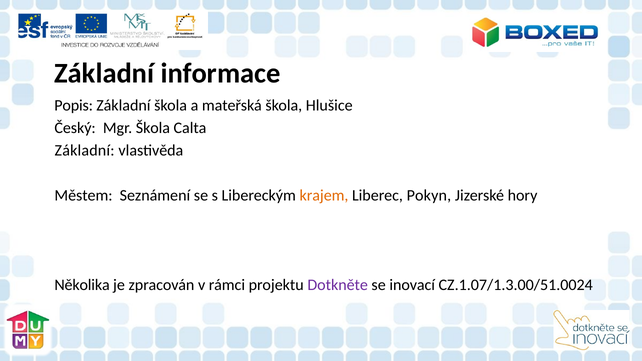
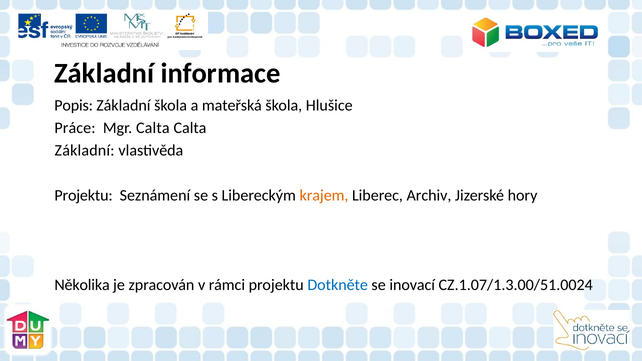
Český: Český -> Práce (75, 128)
Mgr Škola: Škola -> Calta (153, 128)
Městem: Městem -> Projektu (84, 195)
Pokyn: Pokyn -> Archiv (429, 195)
Dotkněte colour: purple -> blue (338, 285)
